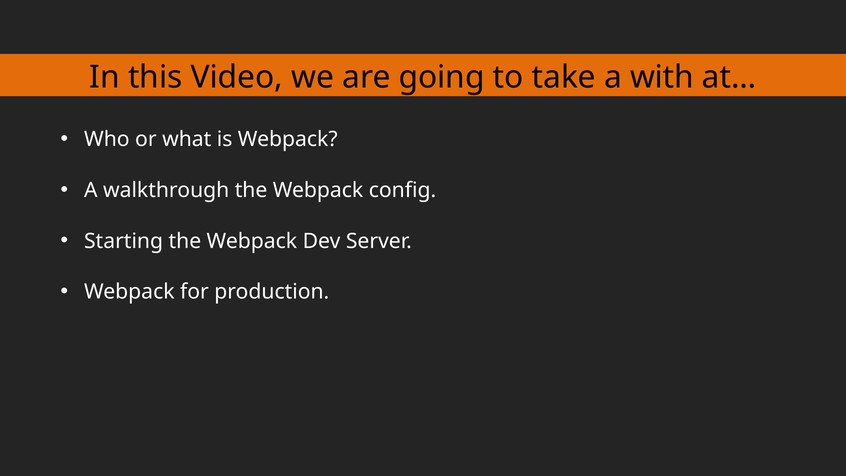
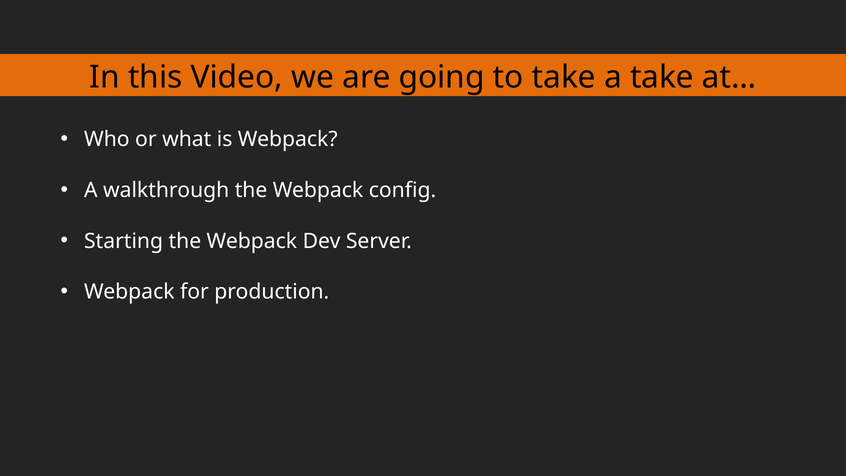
a with: with -> take (662, 77)
